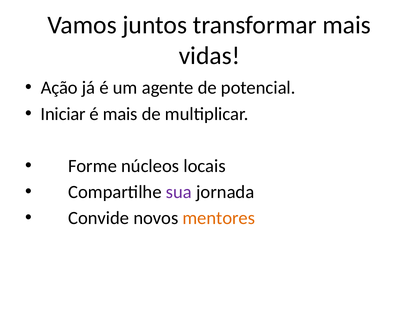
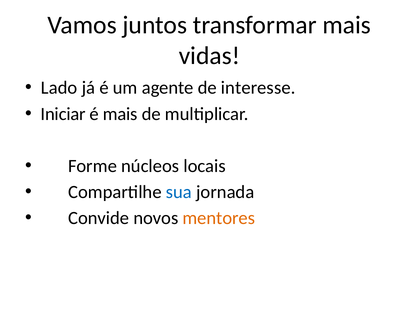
Ação: Ação -> Lado (59, 88)
potencial: potencial -> interesse (258, 88)
sua colour: purple -> blue (179, 192)
